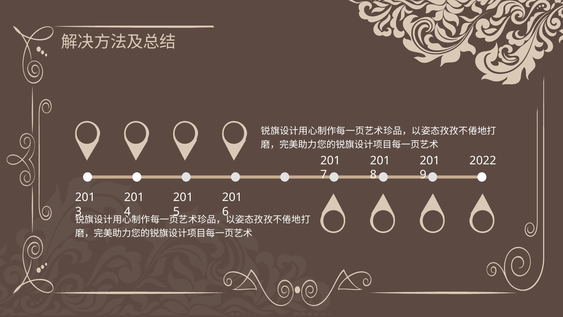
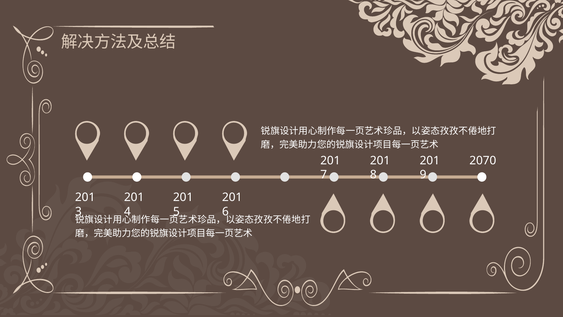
2022: 2022 -> 2070 (483, 160)
